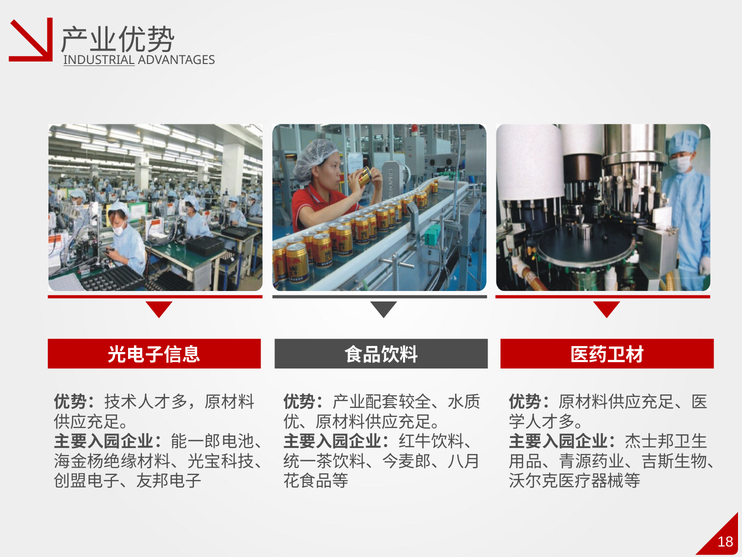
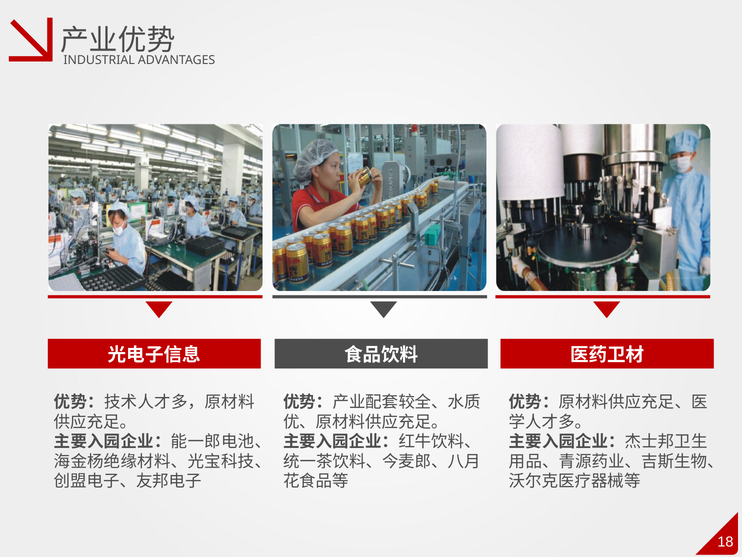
INDUSTRIAL underline: present -> none (99, 60)
